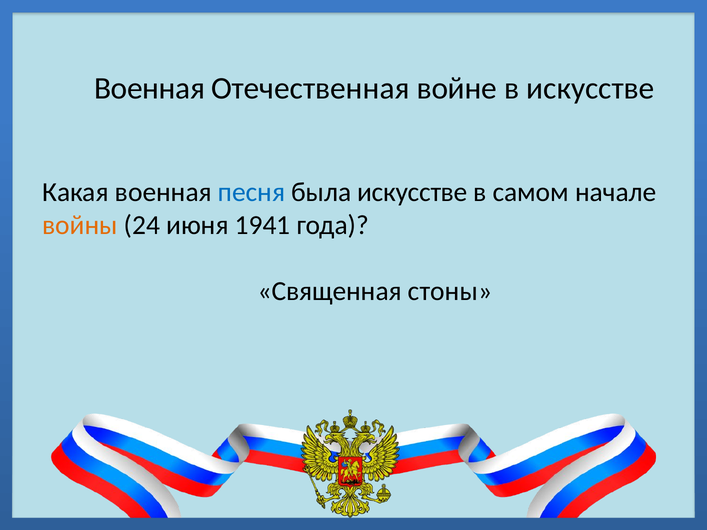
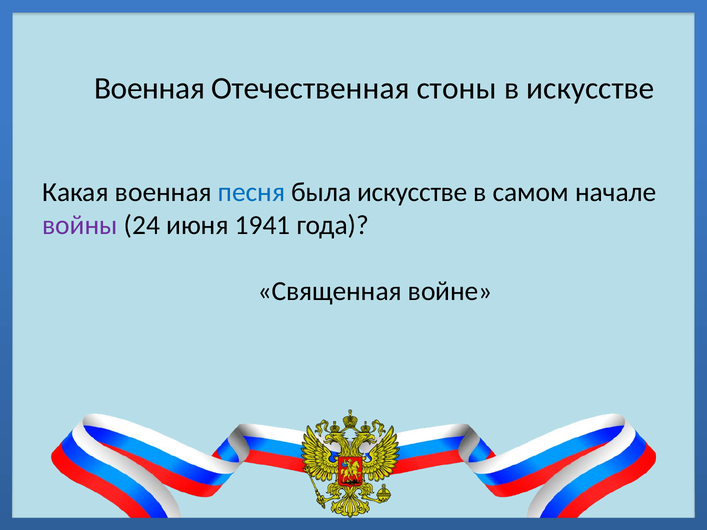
войне: войне -> стоны (457, 88)
войны colour: orange -> purple (80, 225)
стоны: стоны -> войне (450, 291)
